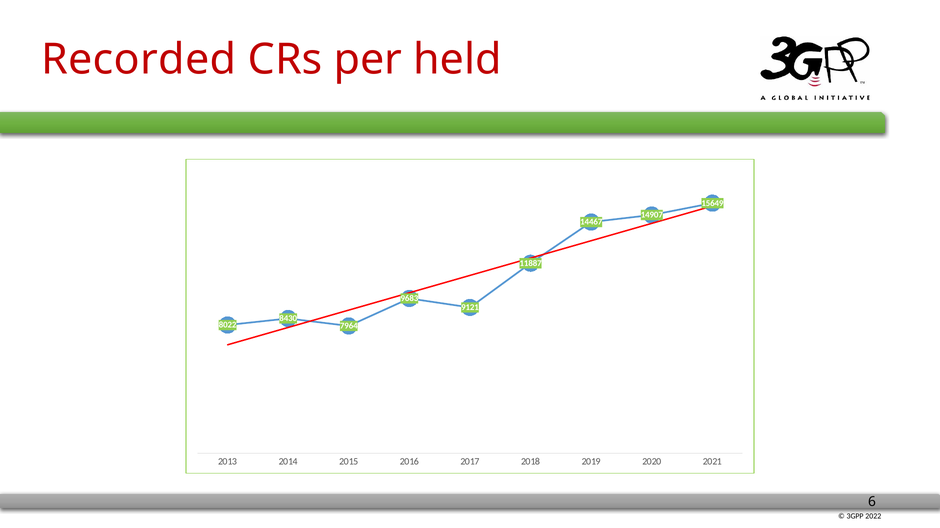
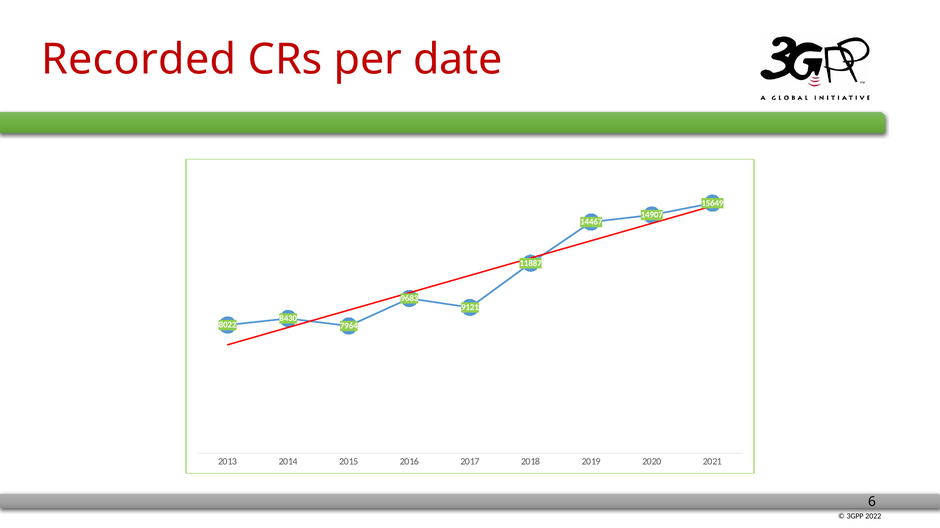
held: held -> date (458, 60)
